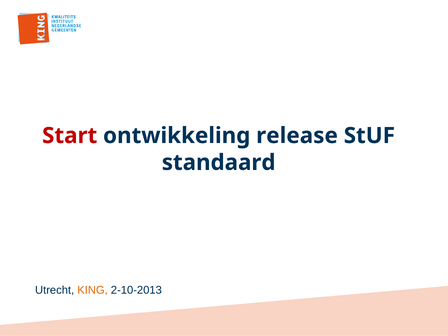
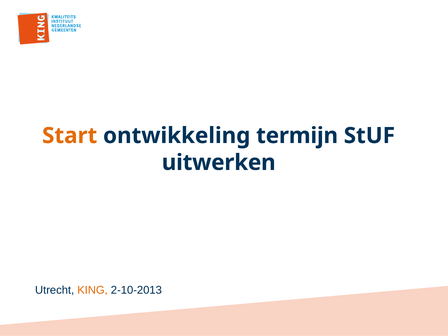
Start colour: red -> orange (70, 136)
release: release -> termijn (297, 136)
standaard: standaard -> uitwerken (219, 163)
